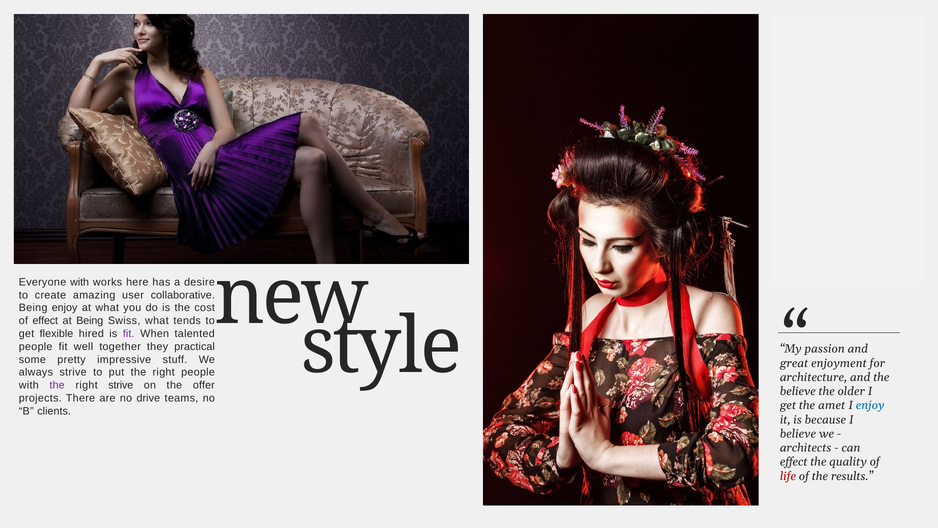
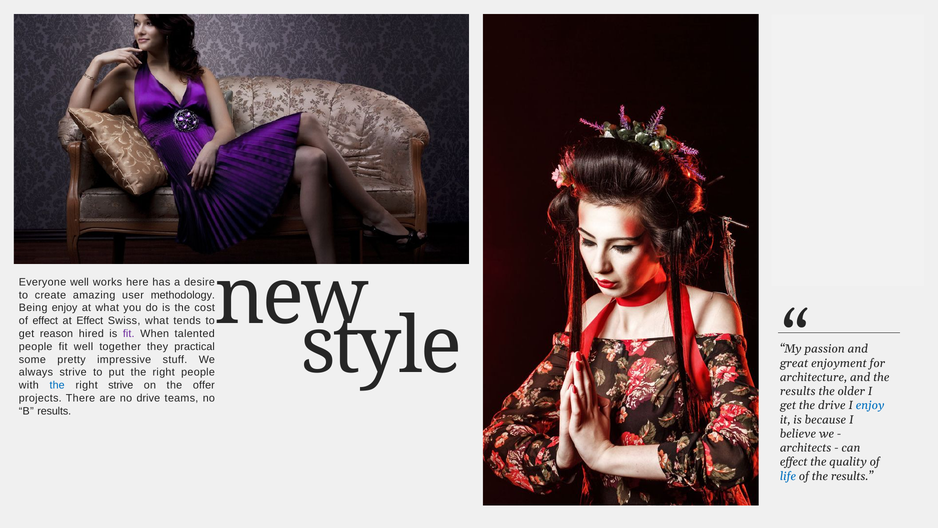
Everyone with: with -> well (80, 282)
collaborative: collaborative -> methodology (183, 295)
at Being: Being -> Effect (90, 321)
flexible: flexible -> reason (56, 333)
the colour: purple -> blue (57, 385)
believe: believe -> results (798, 391)
the amet: amet -> drive (832, 405)
B clients: clients -> results (54, 411)
life colour: red -> blue (788, 476)
